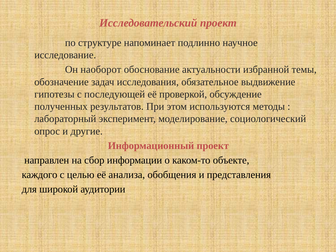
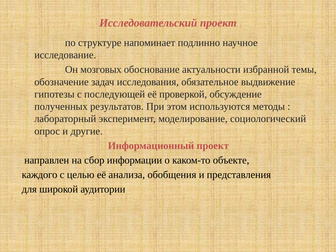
наоборот: наоборот -> мозговых (101, 70)
